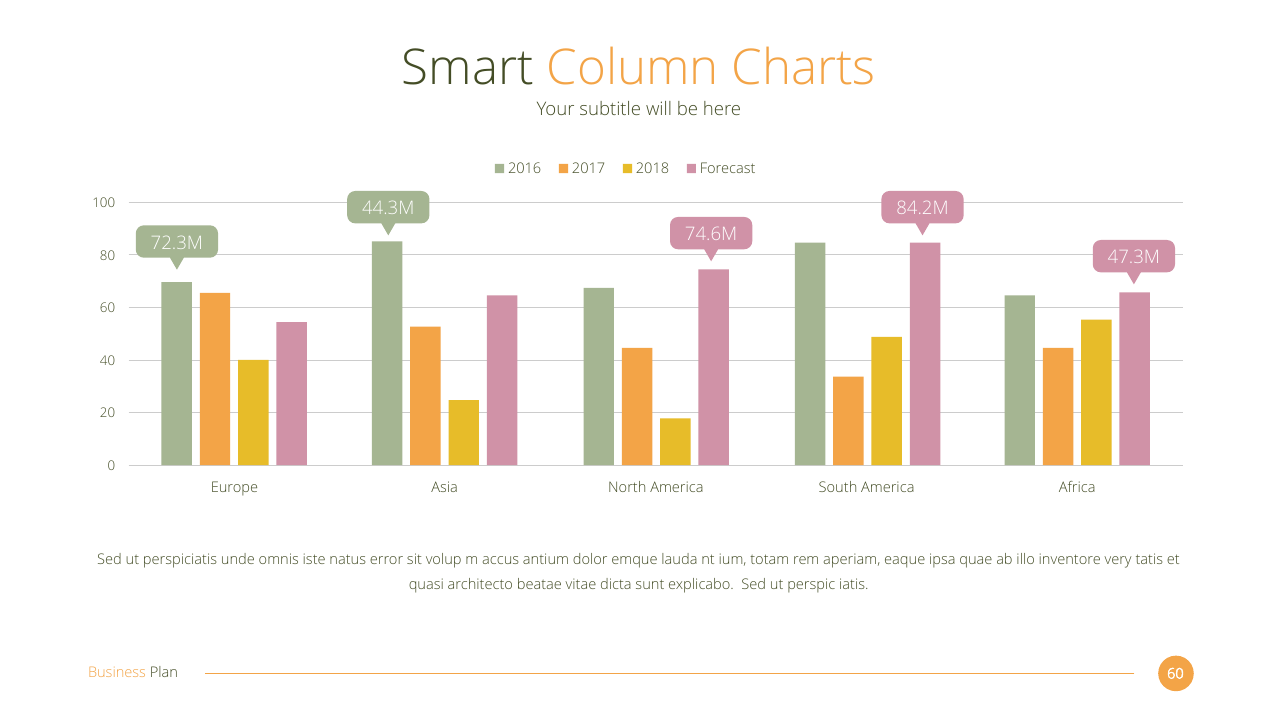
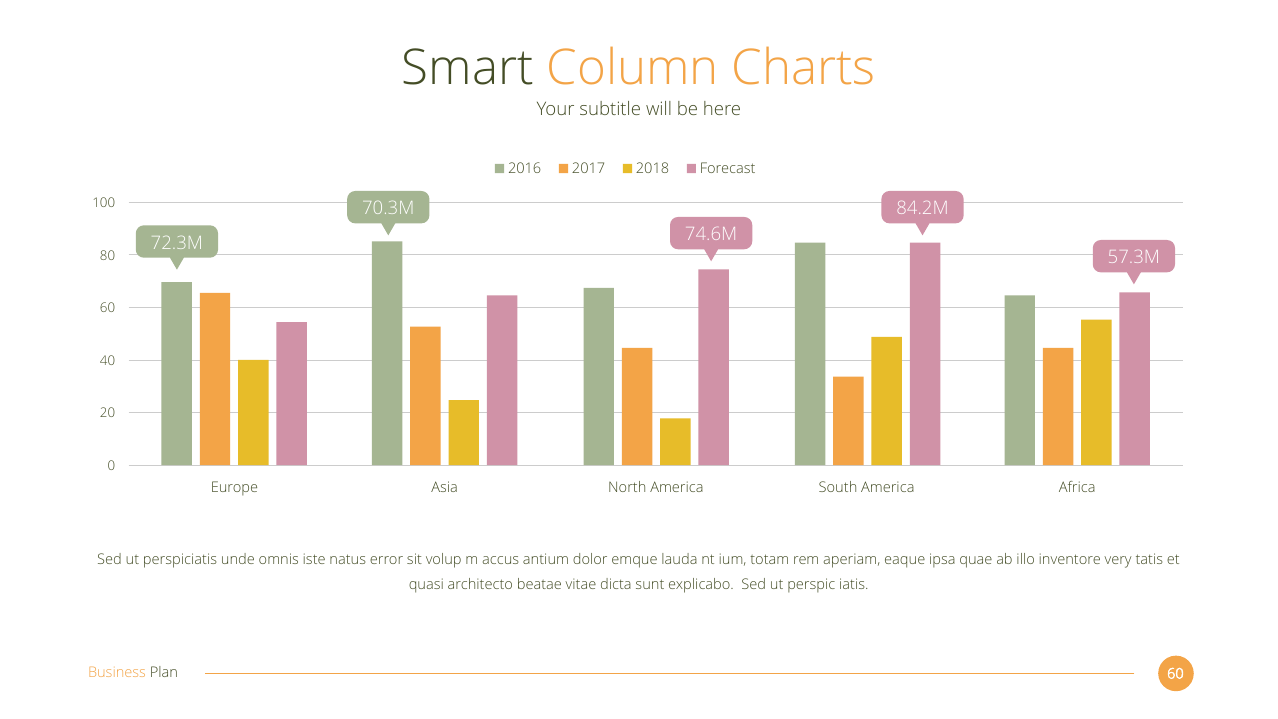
44.3M: 44.3M -> 70.3M (388, 209)
47.3M: 47.3M -> 57.3M (1134, 258)
